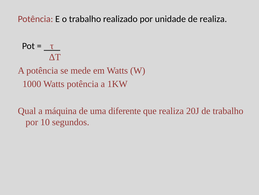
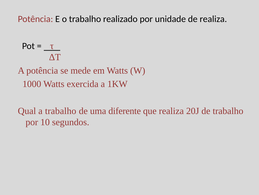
Watts potência: potência -> exercida (83, 84)
a máquina: máquina -> trabalho (61, 110)
